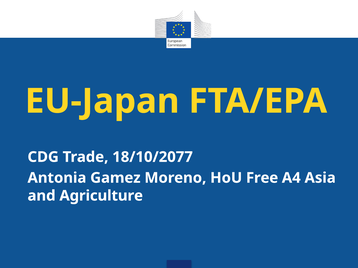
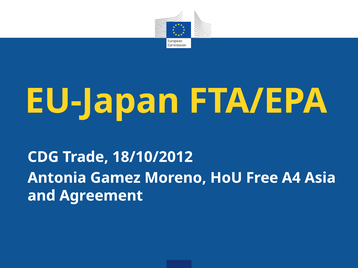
18/10/2077: 18/10/2077 -> 18/10/2012 (153, 157)
Agriculture: Agriculture -> Agreement (101, 196)
